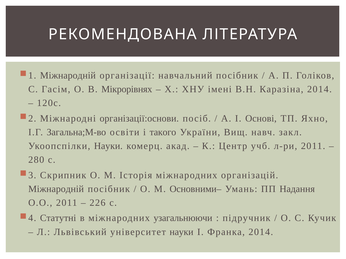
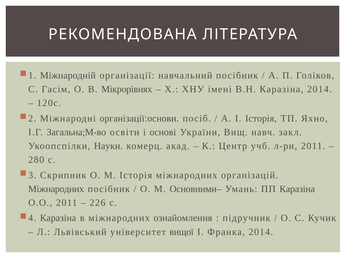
І Основі: Основі -> Історія (261, 119)
такого: такого -> основі (163, 132)
Міжнародній: Міжнародній -> Міжнародних (56, 189)
ПП Надання: Надання -> Каразіна (297, 189)
Статутні: Статутні -> Каразіна (58, 218)
узагальнюючи: узагальнюючи -> ознайомлення (183, 218)
університет науки: науки -> вищої (182, 232)
